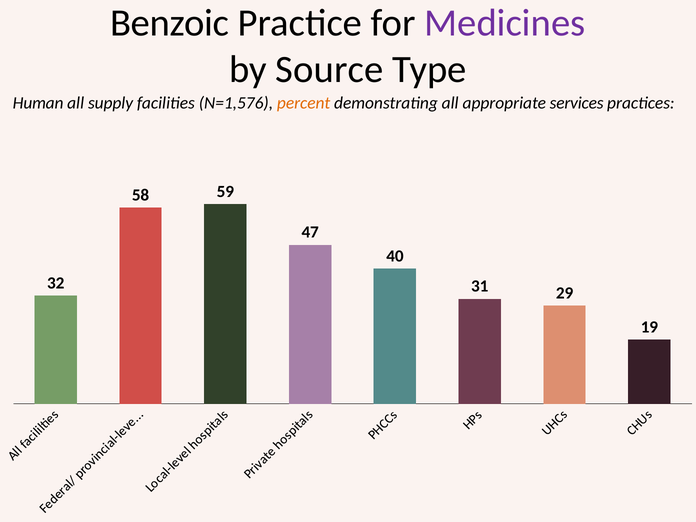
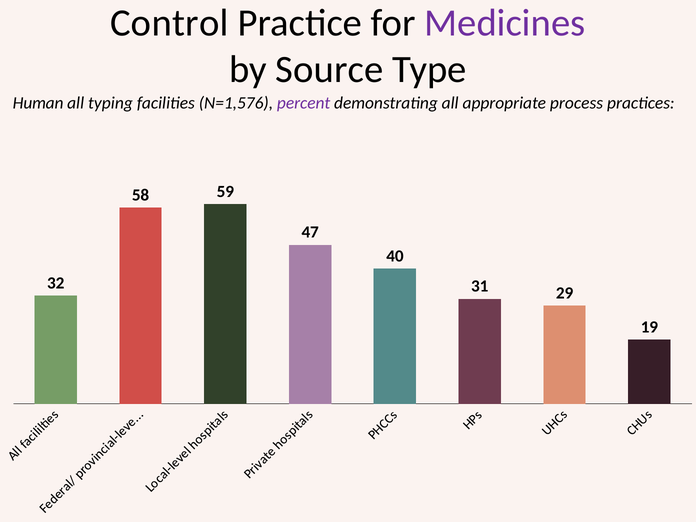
Benzoic: Benzoic -> Control (169, 23)
supply: supply -> typing (110, 103)
percent colour: orange -> purple (304, 103)
services: services -> process (577, 103)
